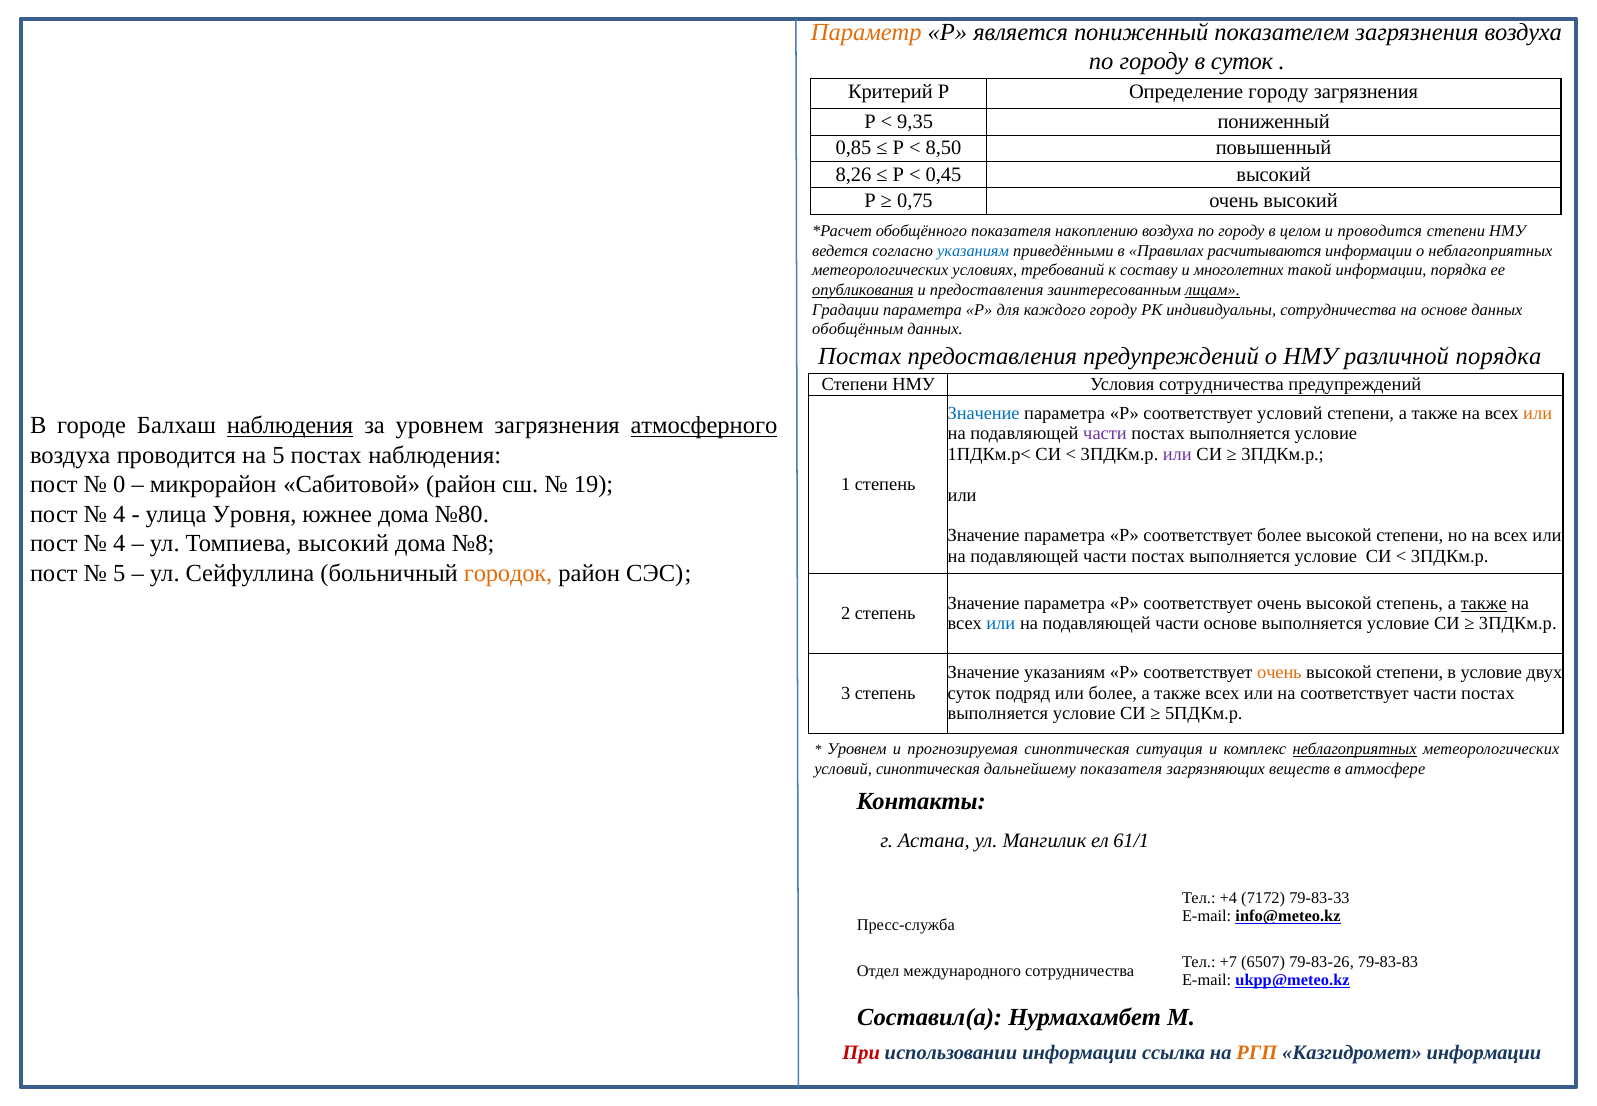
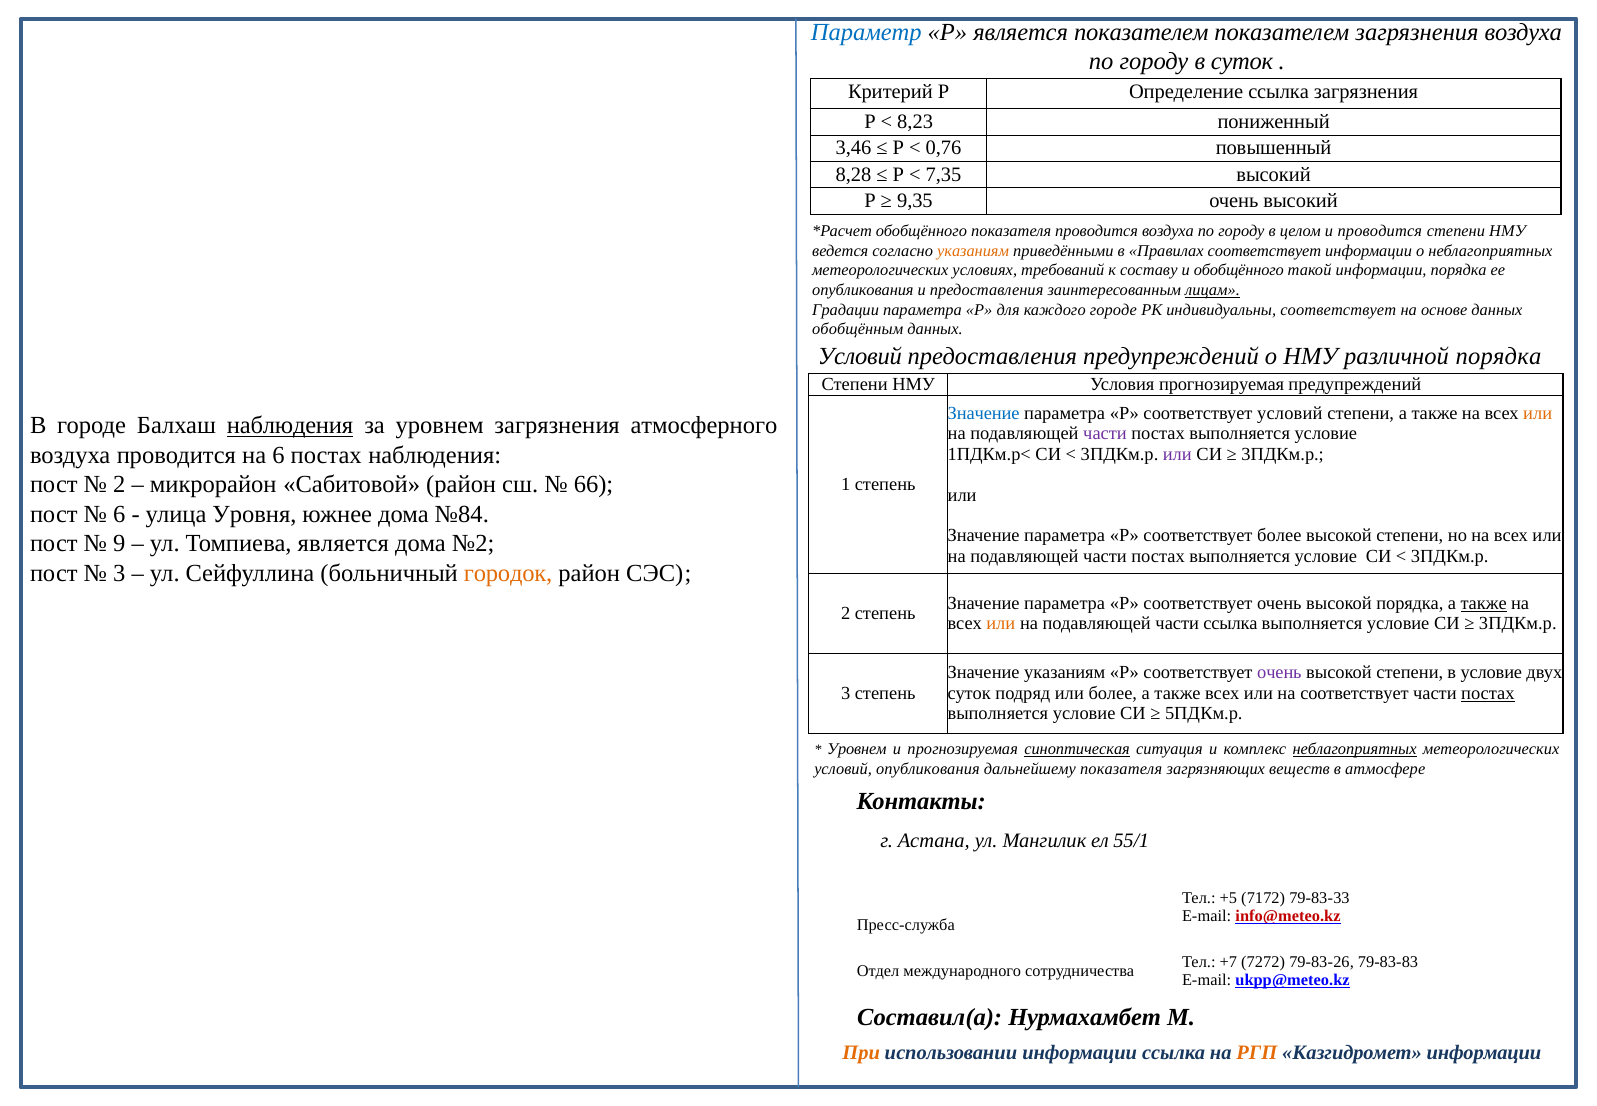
Параметр colour: orange -> blue (866, 32)
является пониженный: пониженный -> показателем (1141, 32)
Определение городу: городу -> ссылка (1279, 92)
9,35: 9,35 -> 8,23 (915, 122)
0,85: 0,85 -> 3,46 (854, 148)
8,50: 8,50 -> 0,76 (943, 148)
8,26: 8,26 -> 8,28 (854, 174)
0,45: 0,45 -> 7,35 (943, 174)
0,75: 0,75 -> 9,35 (915, 201)
показателя накоплению: накоплению -> проводится (1097, 231)
указаниям colour: blue -> orange (973, 251)
Правилах расчитываются: расчитываются -> соответствует (1264, 251)
и многолетних: многолетних -> обобщённого (1239, 270)
опубликования underline: present -> none (863, 290)
каждого городу: городу -> городе (1113, 310)
индивидуальны сотрудничества: сотрудничества -> соответствует (1338, 310)
Постах: Постах -> Условий (860, 356)
Условия сотрудничества: сотрудничества -> прогнозируемая (1222, 385)
атмосферного underline: present -> none (704, 426)
на 5: 5 -> 6 (278, 455)
0: 0 -> 2 (119, 485)
19: 19 -> 66 (594, 485)
4: 4 -> 6 (119, 514)
№80: №80 -> №84 (462, 514)
4: 4 -> 9 (119, 543)
Томпиева высокий: высокий -> является (343, 543)
№8: №8 -> №2 (473, 543)
5: 5 -> 3 (119, 573)
высокой степень: степень -> порядка (1410, 603)
или colour: blue -> orange (1001, 623)
части основе: основе -> ссылка (1230, 623)
очень colour: orange -> purple (1279, 673)
постах underline: none -> present (1488, 693)
синоптическая underline: none -> present (1077, 749)
условий синоптическая: синоптическая -> опубликования (928, 768)
61/1: 61/1 -> 55/1 (1131, 840)
+4: +4 -> +5 (1228, 898)
info@meteo.kz colour: black -> red (1288, 916)
6507: 6507 -> 7272 (1263, 962)
При colour: red -> orange (861, 1053)
